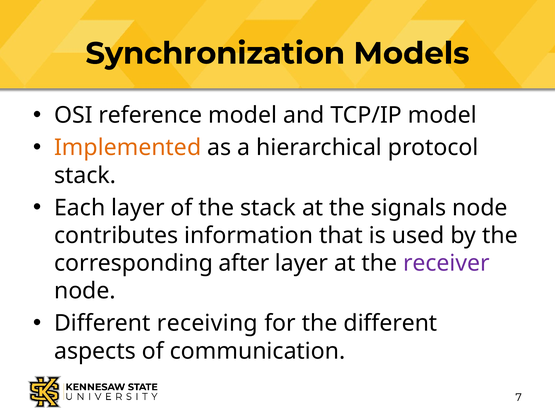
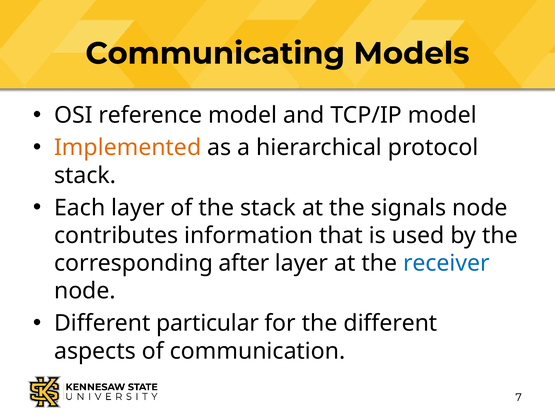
Synchronization: Synchronization -> Communicating (215, 53)
receiver colour: purple -> blue (446, 263)
receiving: receiving -> particular (208, 324)
